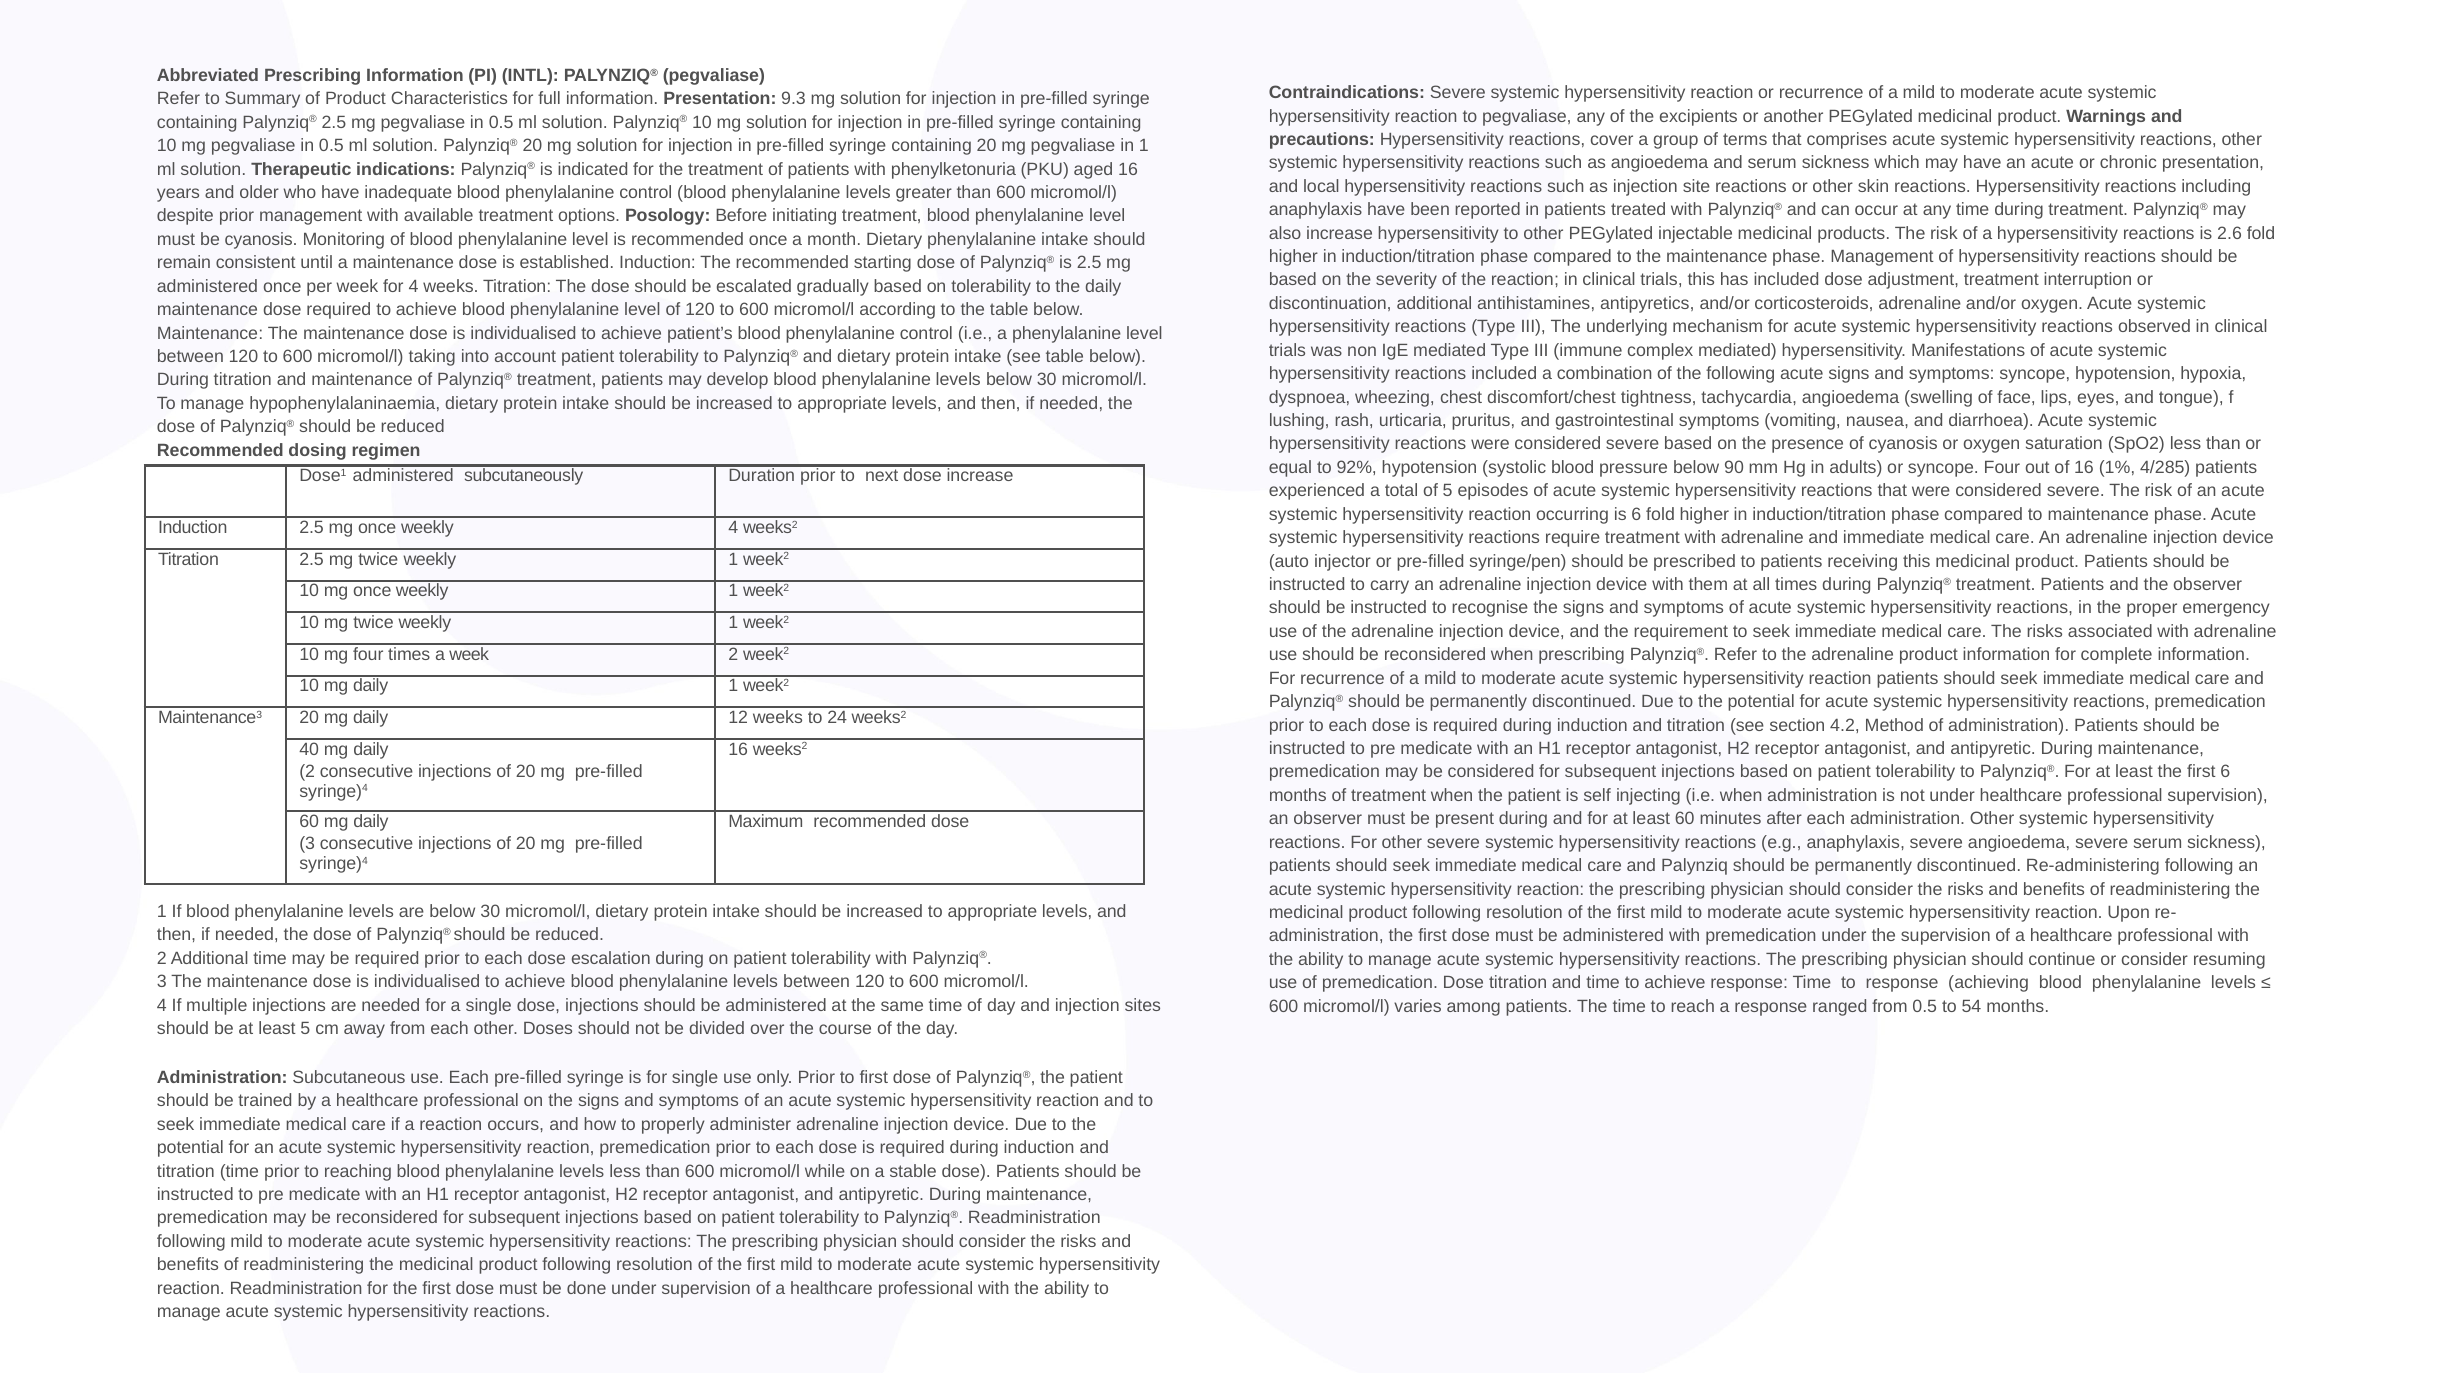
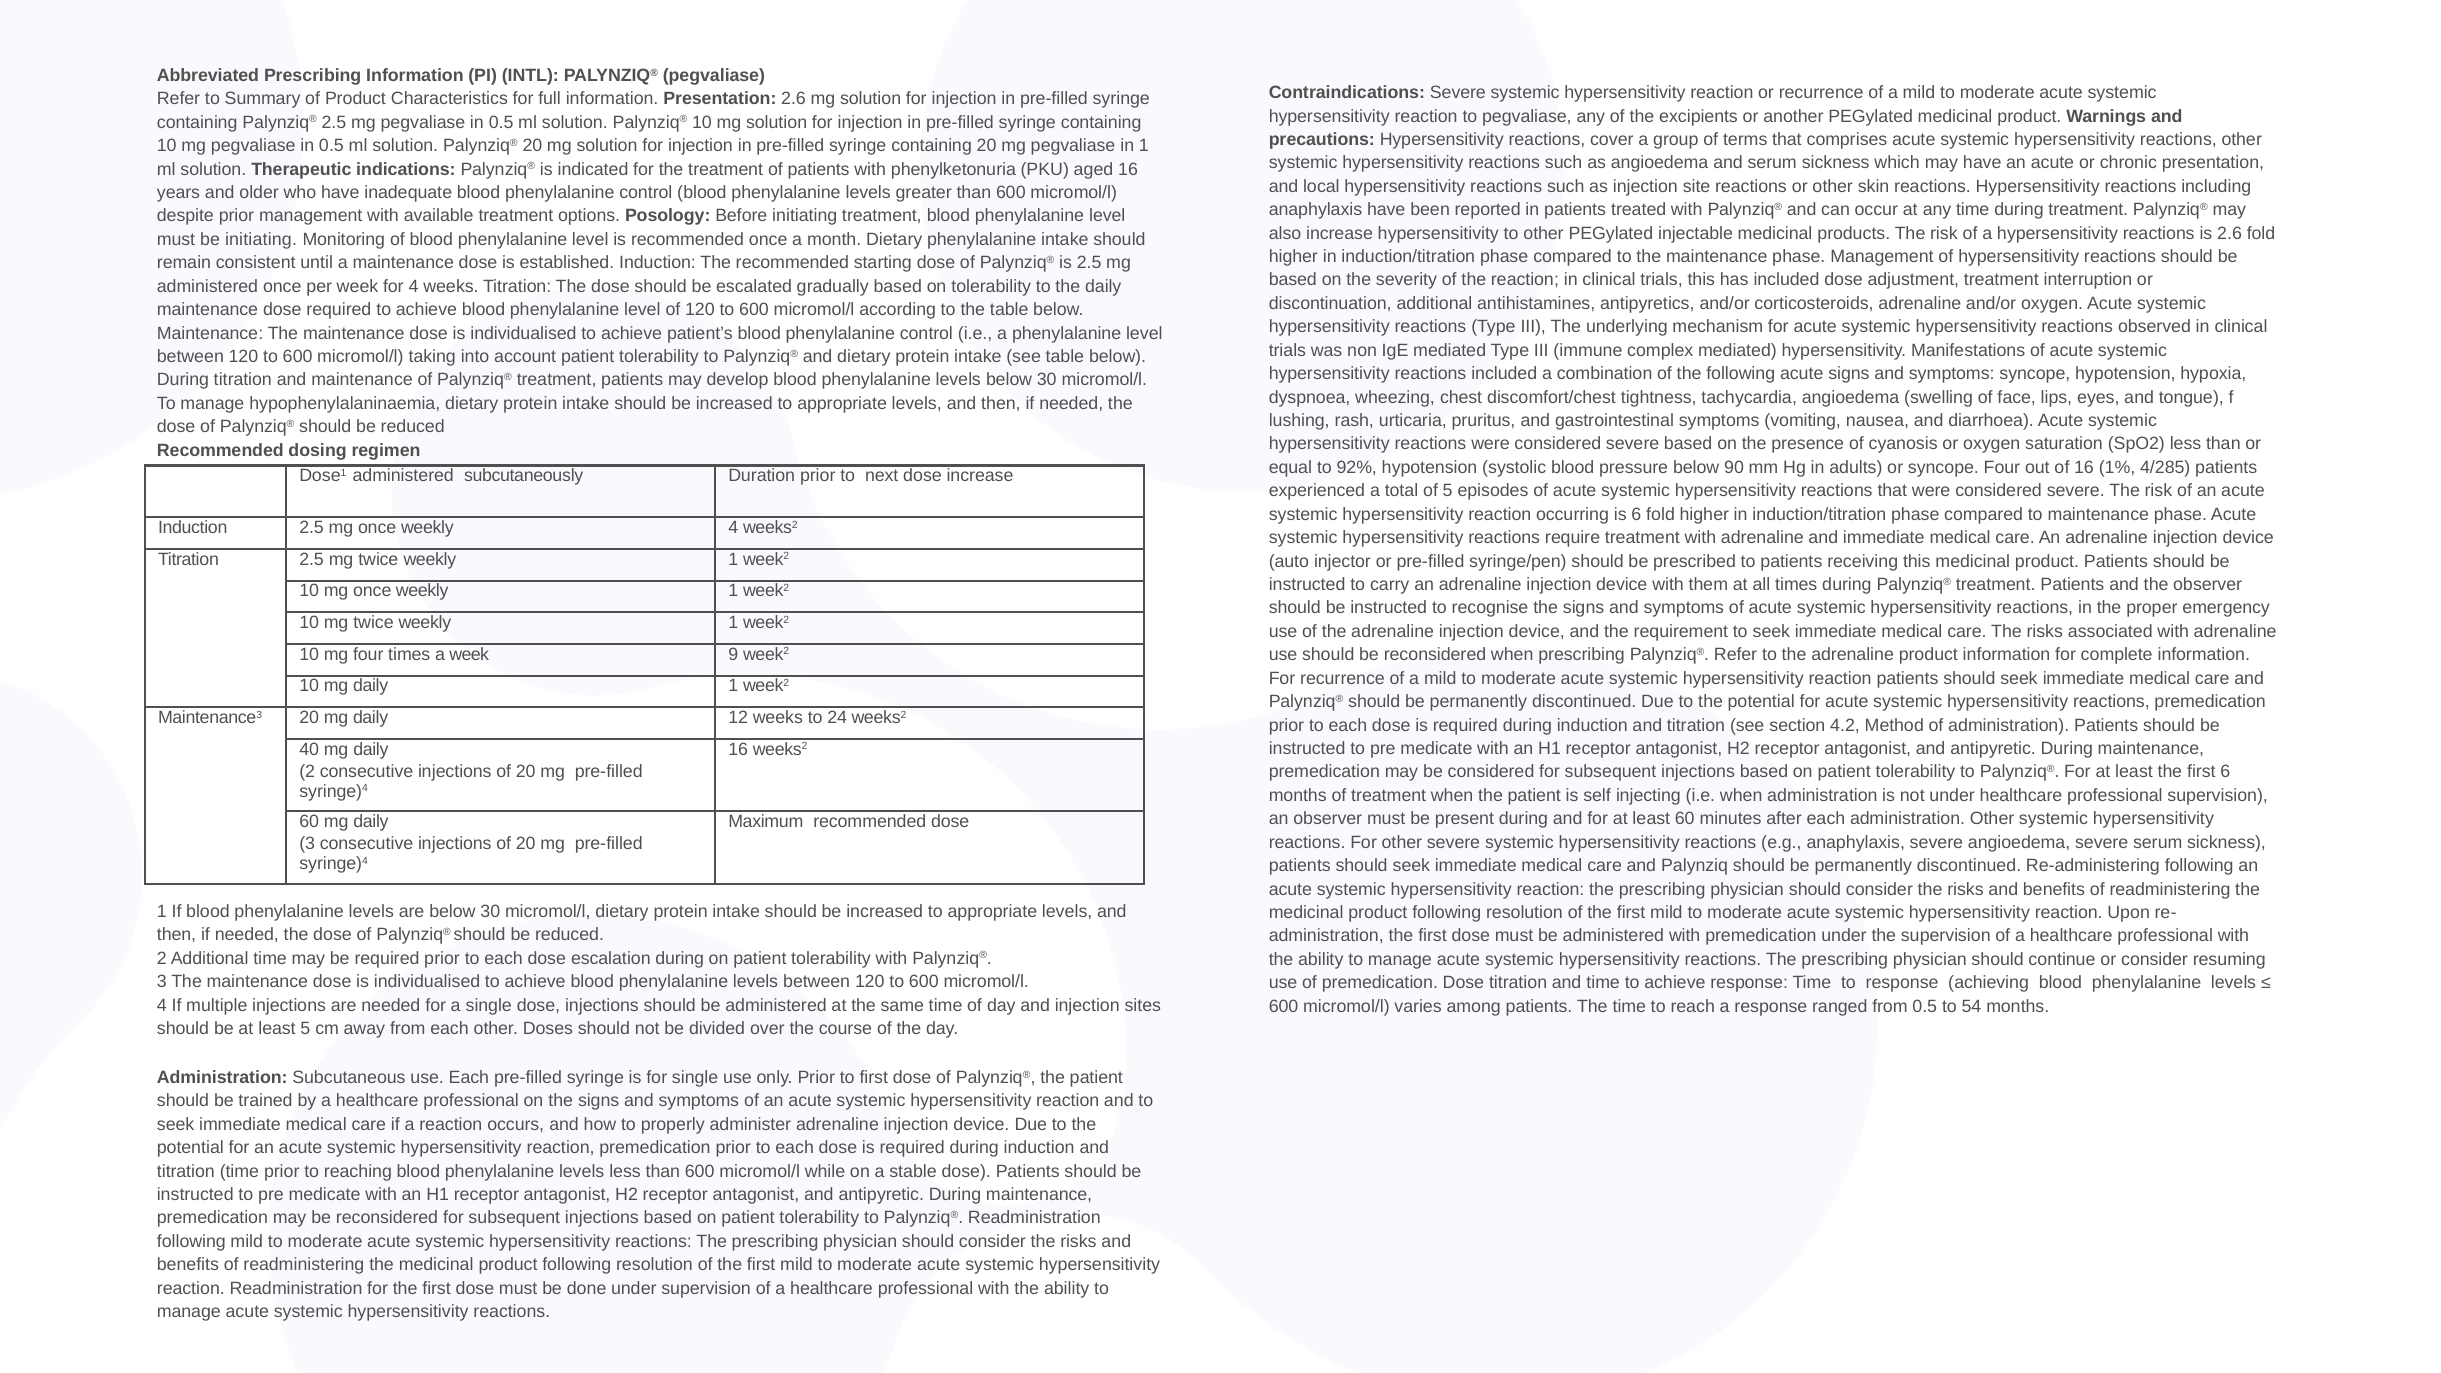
Presentation 9.3: 9.3 -> 2.6 (794, 99)
be cyanosis: cyanosis -> initiating (261, 240)
week 2: 2 -> 9 (733, 654)
